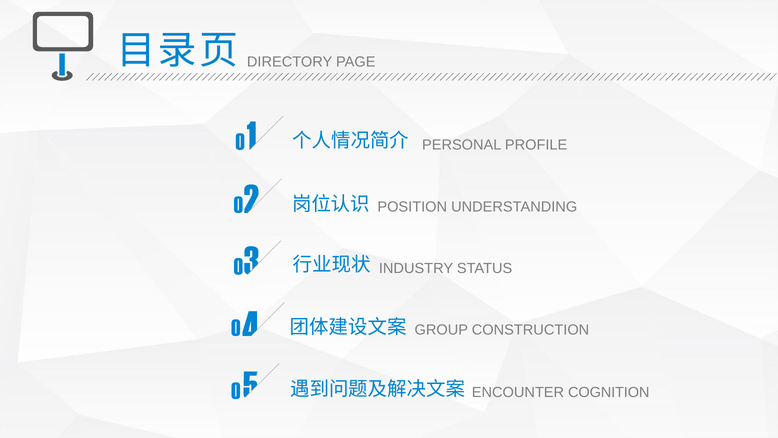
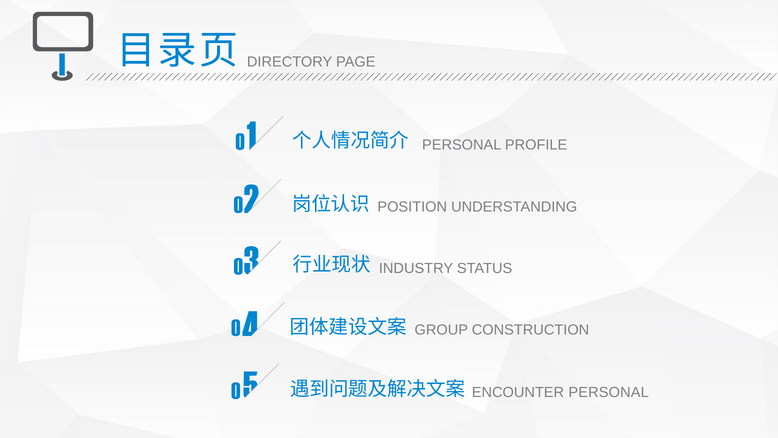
ENCOUNTER COGNITION: COGNITION -> PERSONAL (609, 392)
